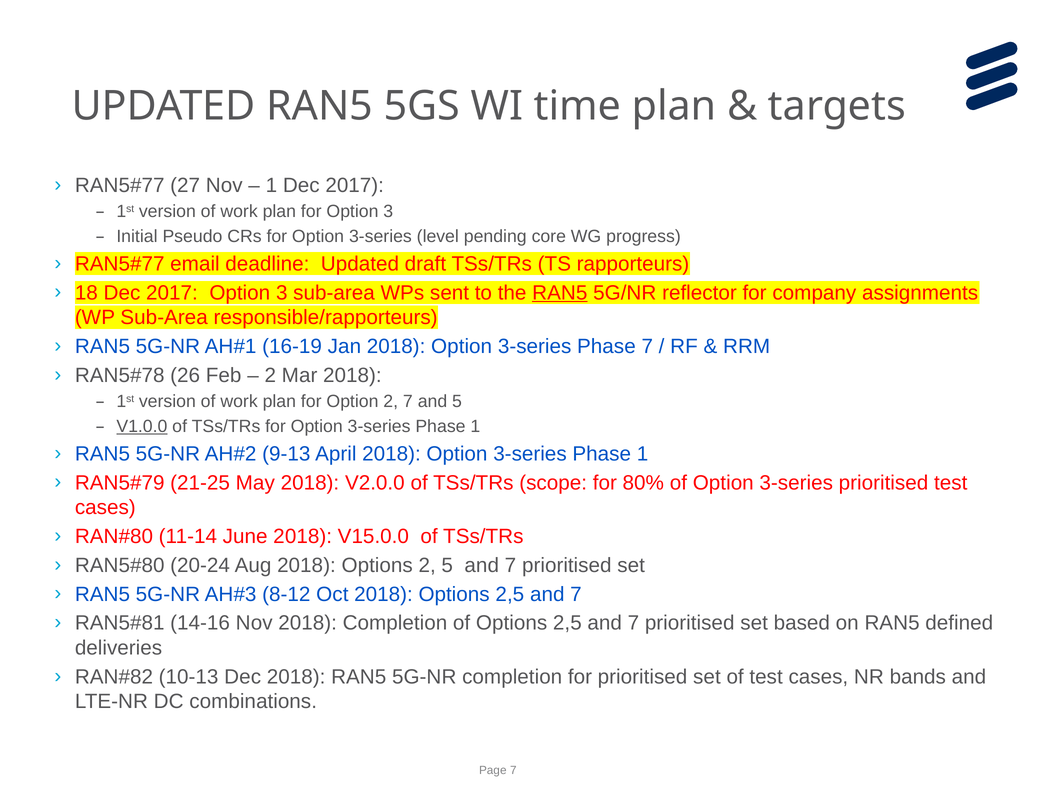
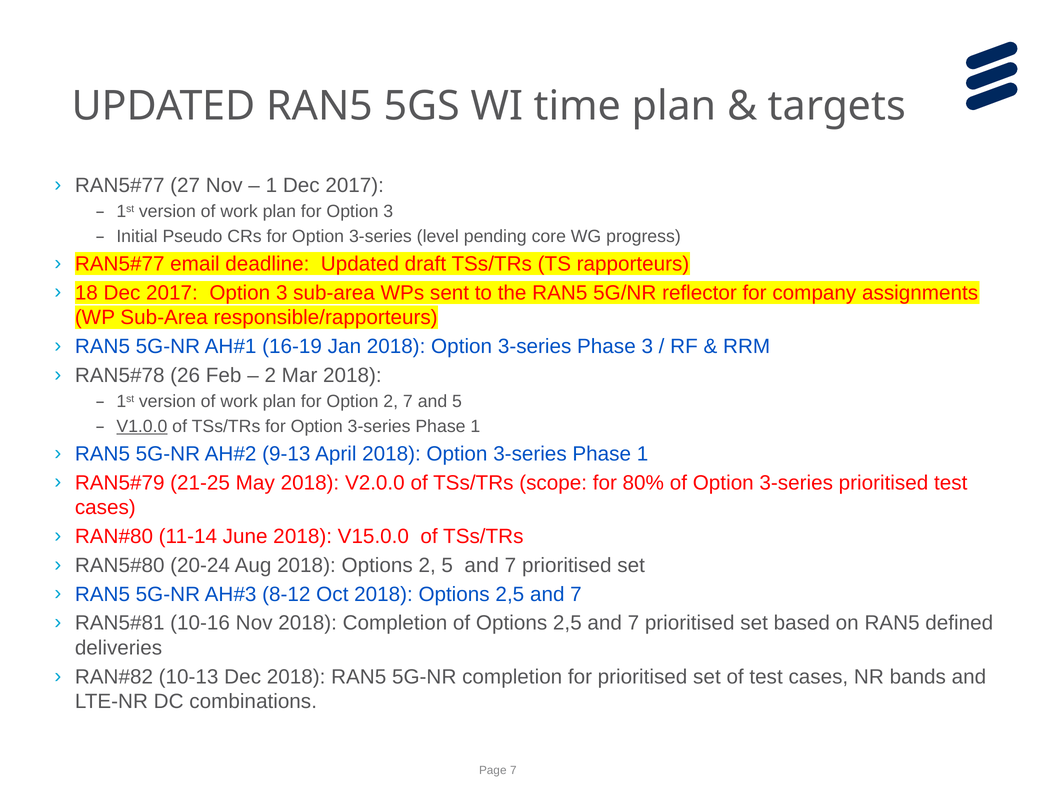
RAN5 underline: present -> none (560, 293)
Phase 7: 7 -> 3 (647, 347)
14-16: 14-16 -> 10-16 (200, 624)
